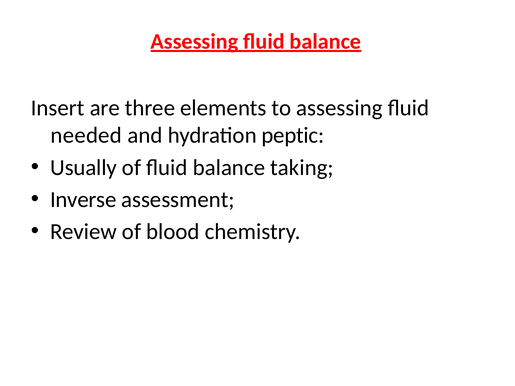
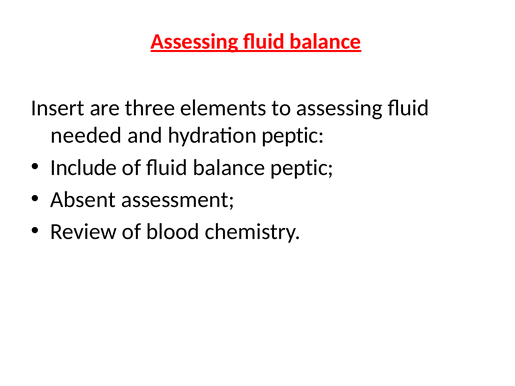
Usually: Usually -> Include (84, 168)
balance taking: taking -> peptic (302, 168)
Inverse: Inverse -> Absent (83, 200)
